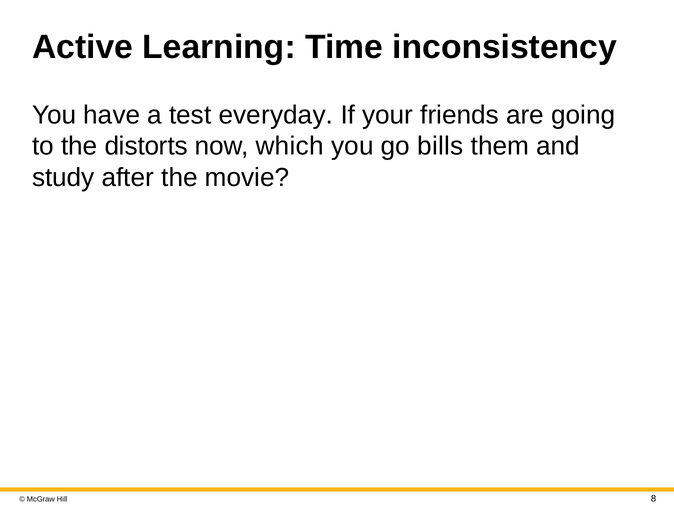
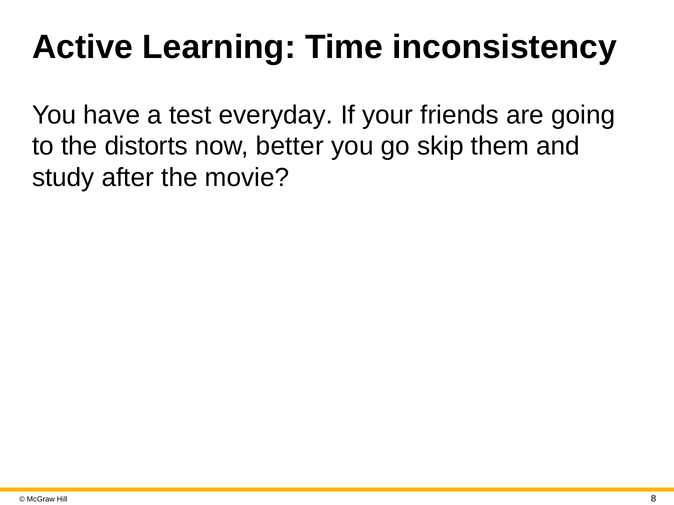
which: which -> better (290, 147)
bills: bills -> skip (440, 147)
